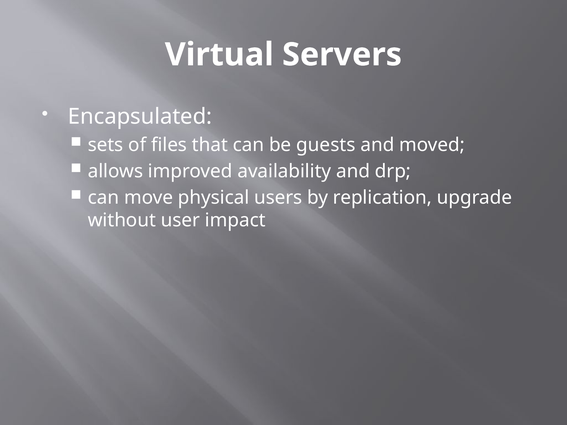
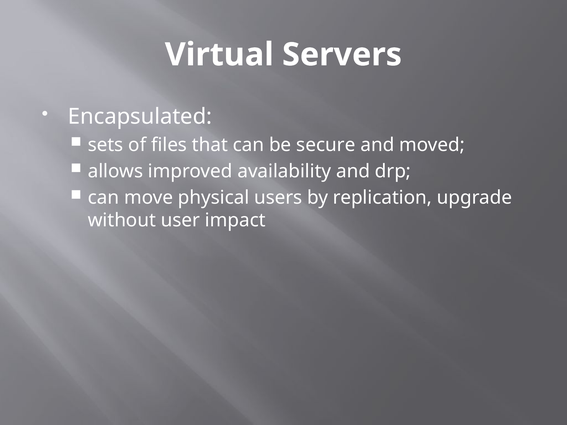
guests: guests -> secure (326, 145)
